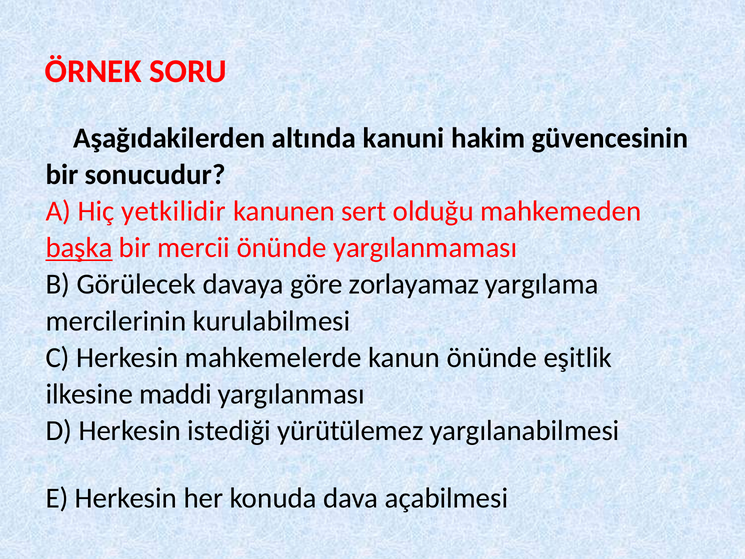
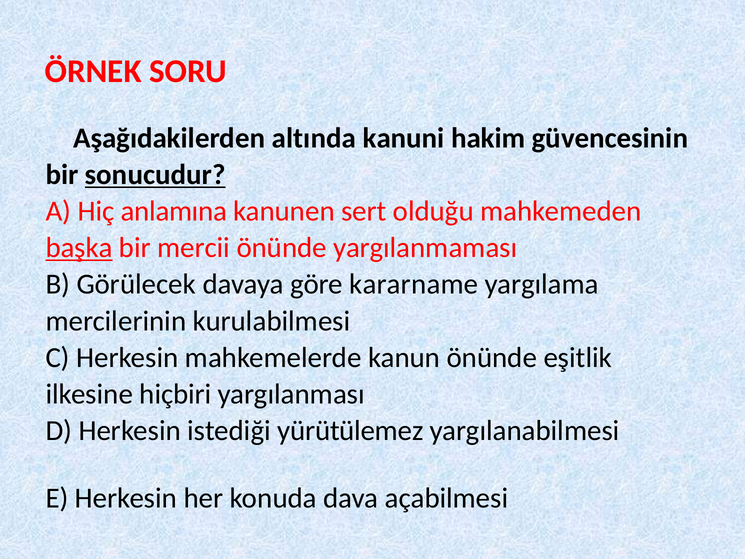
sonucudur underline: none -> present (155, 175)
yetkilidir: yetkilidir -> anlamına (174, 211)
zorlayamaz: zorlayamaz -> kararname (414, 284)
maddi: maddi -> hiçbiri (175, 394)
